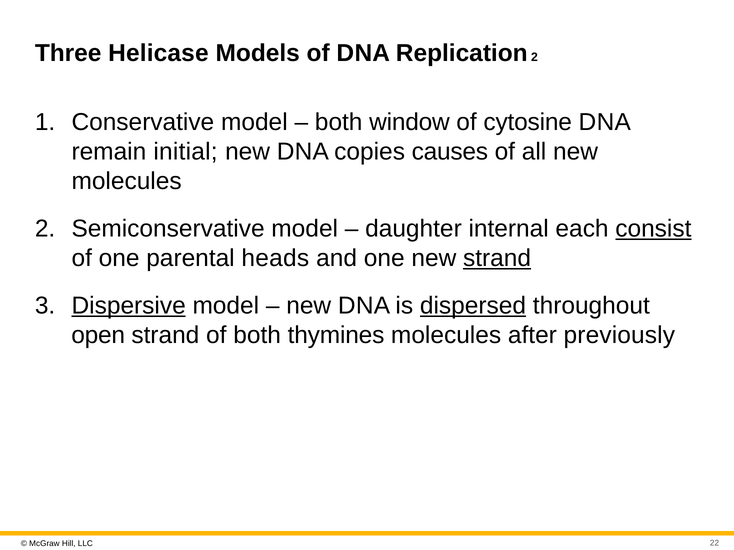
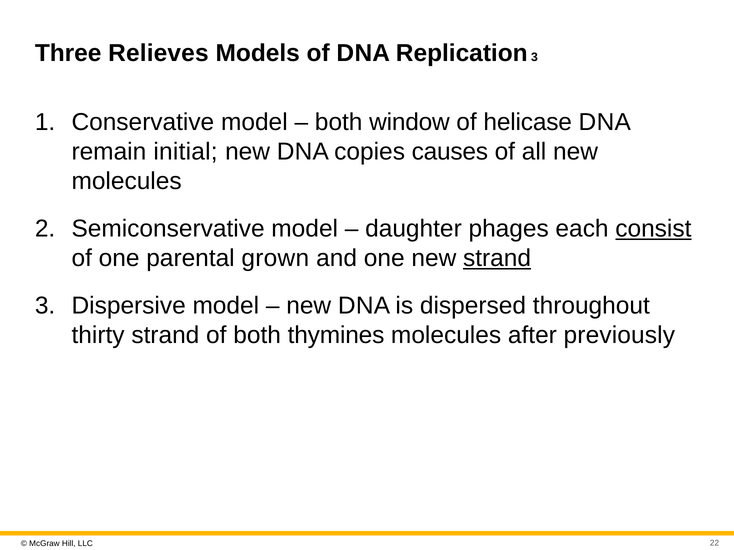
Helicase: Helicase -> Relieves (158, 53)
Replication 2: 2 -> 3 (534, 57)
cytosine: cytosine -> helicase (528, 123)
internal: internal -> phages (509, 229)
heads: heads -> grown (275, 258)
Dispersive underline: present -> none (129, 306)
dispersed underline: present -> none (473, 306)
open: open -> thirty (98, 335)
